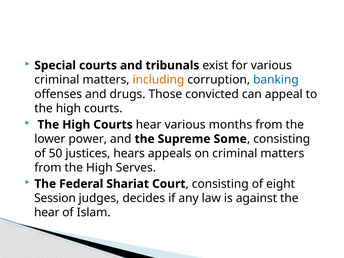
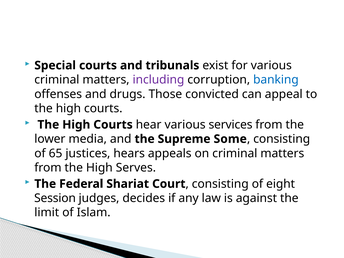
including colour: orange -> purple (158, 80)
months: months -> services (231, 125)
power: power -> media (88, 139)
50: 50 -> 65 (56, 153)
hear: hear -> limit (47, 213)
